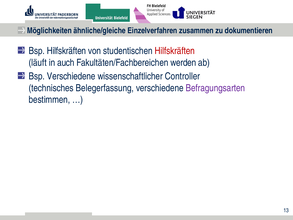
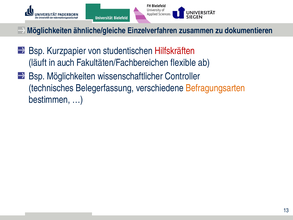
Bsp Hilfskräften: Hilfskräften -> Kurzpapier (66, 51)
werden: werden -> flexible (183, 63)
Bsp Verschiedene: Verschiedene -> Möglichkeiten (71, 76)
Befragungsarten colour: purple -> orange (215, 88)
